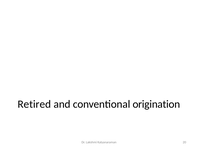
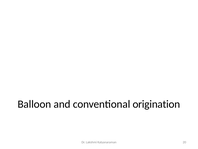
Retired: Retired -> Balloon (34, 104)
